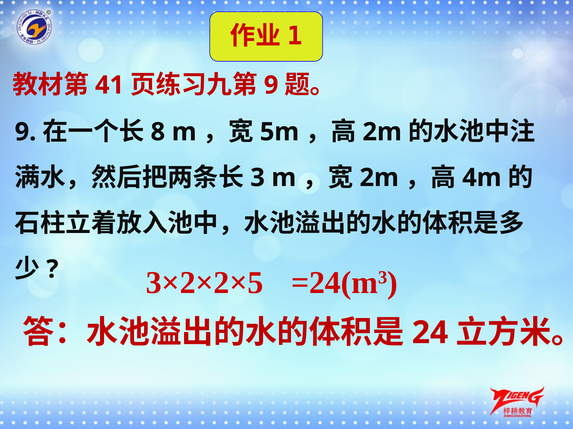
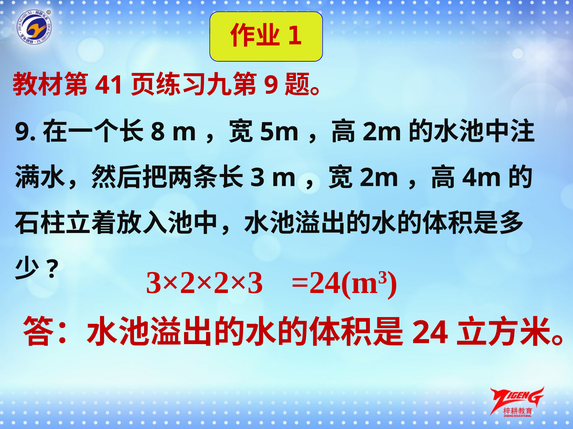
3×2×2×5: 3×2×2×5 -> 3×2×2×3 (205, 283)
